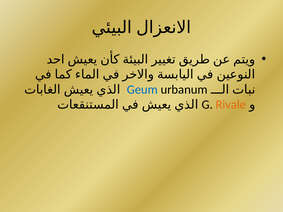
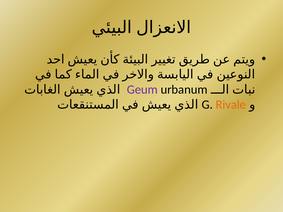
Geum colour: blue -> purple (142, 90)
